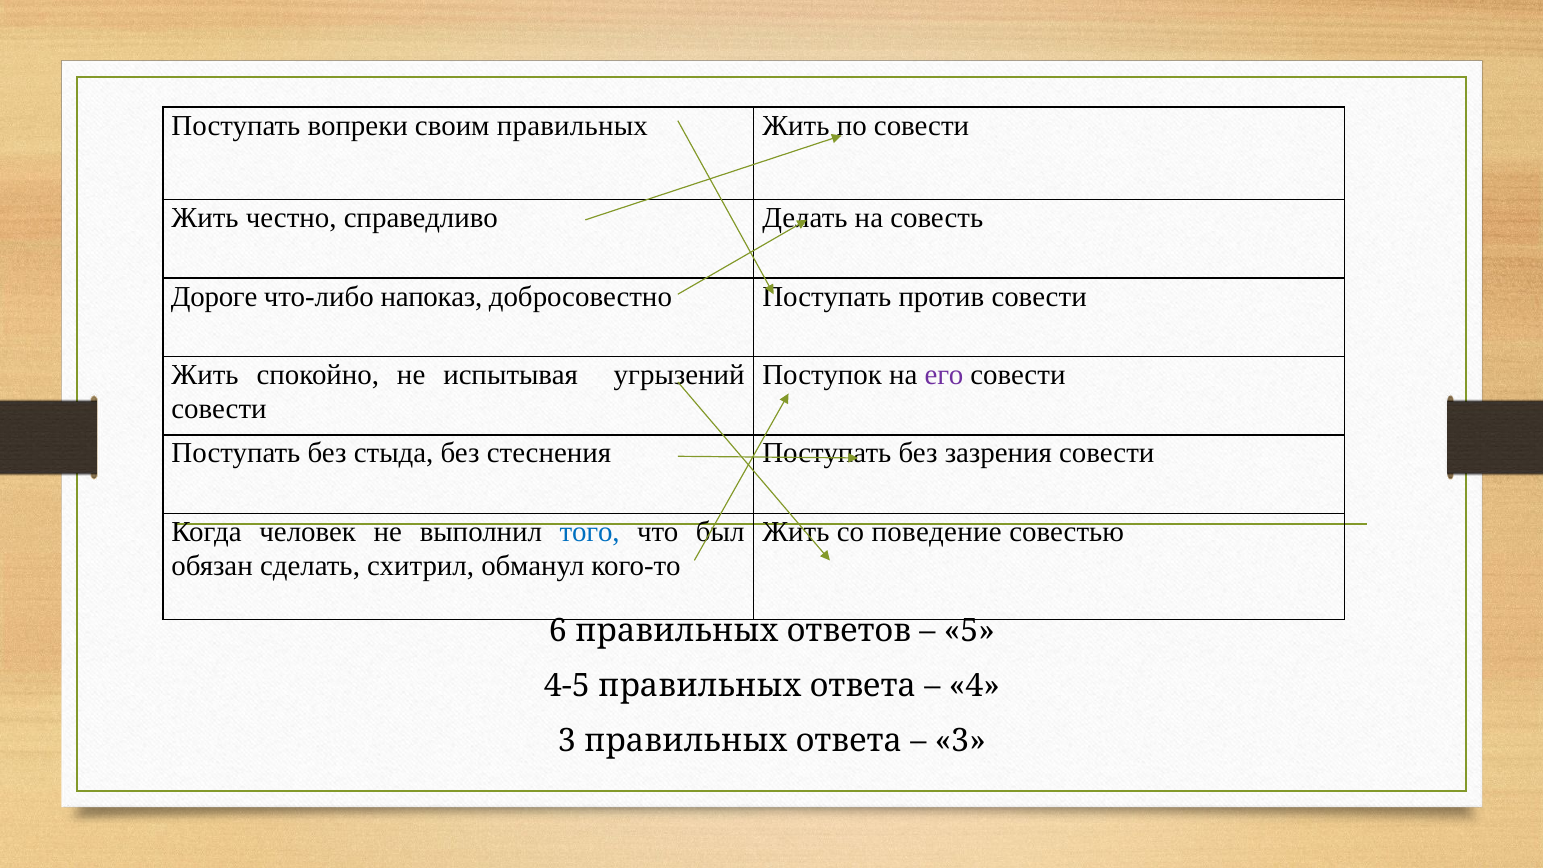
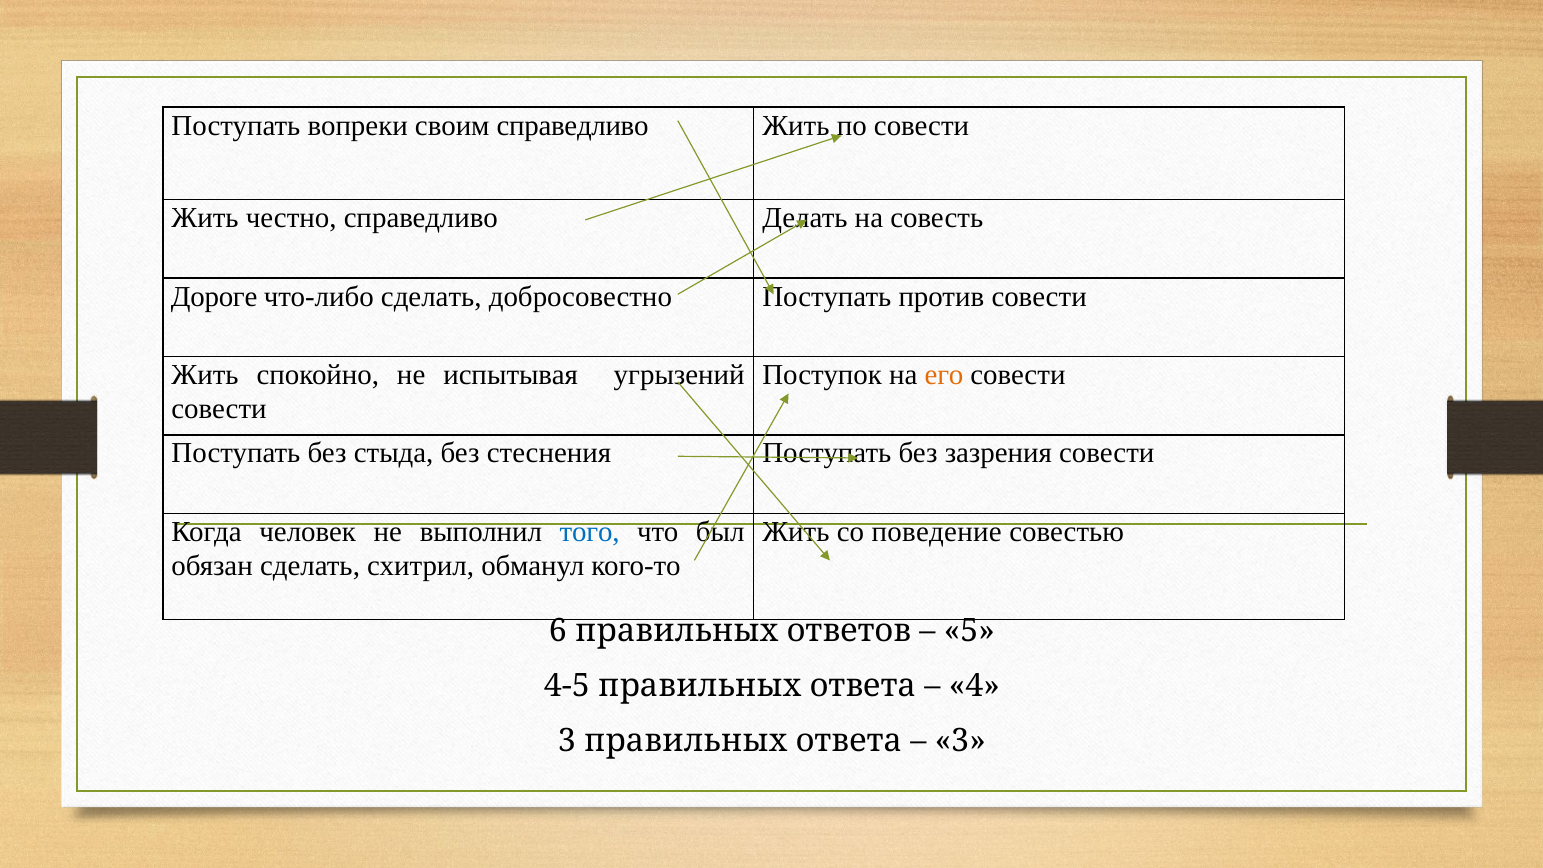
своим правильных: правильных -> справедливо (573, 125)
что-либо напоказ: напоказ -> сделать (431, 296)
его colour: purple -> orange (944, 375)
